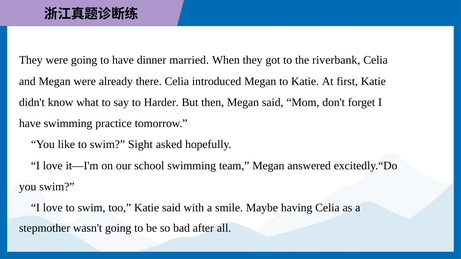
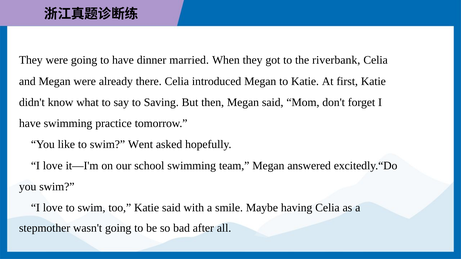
Harder: Harder -> Saving (161, 102)
Sight: Sight -> Went (140, 145)
